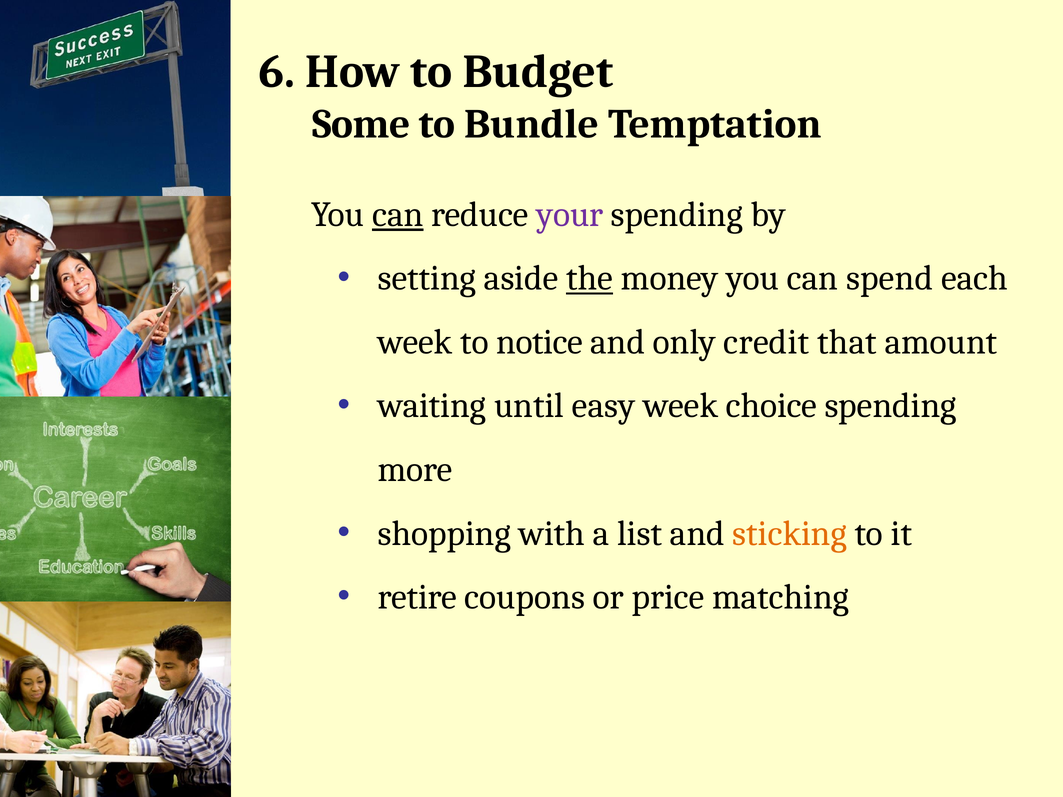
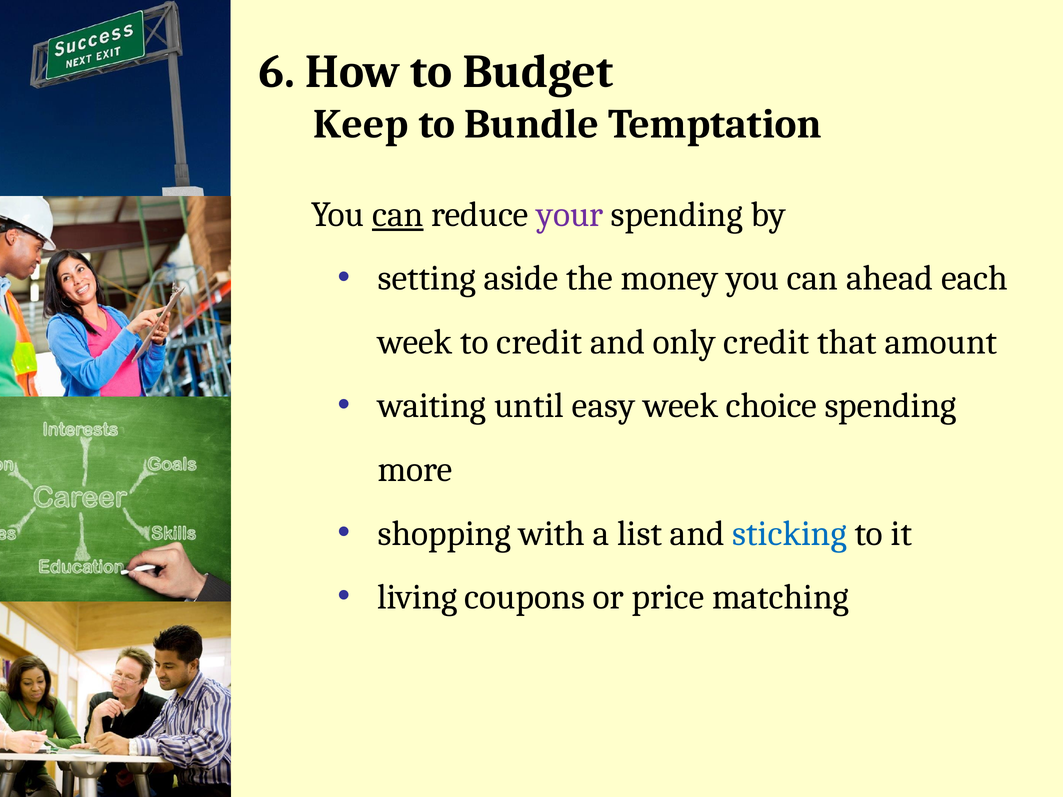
Some: Some -> Keep (361, 124)
the underline: present -> none (589, 278)
spend: spend -> ahead (890, 278)
to notice: notice -> credit (539, 342)
sticking colour: orange -> blue (790, 533)
retire: retire -> living (417, 597)
